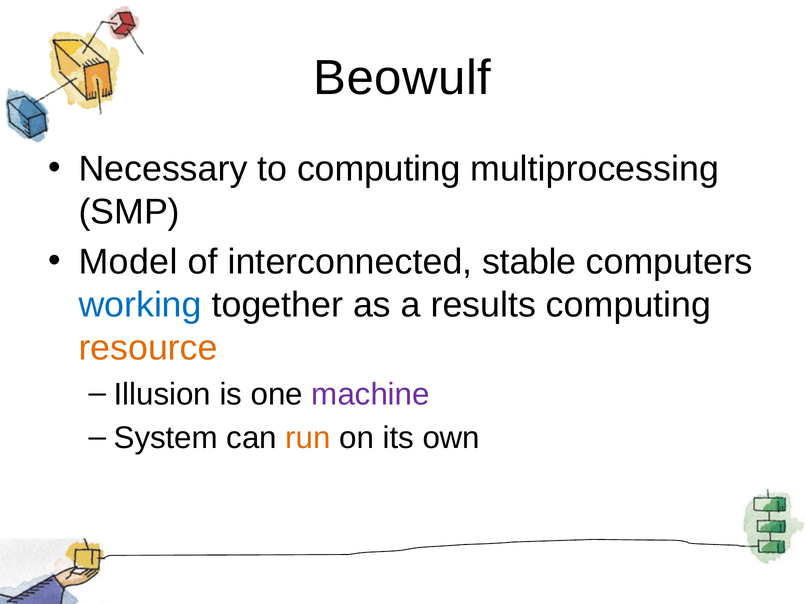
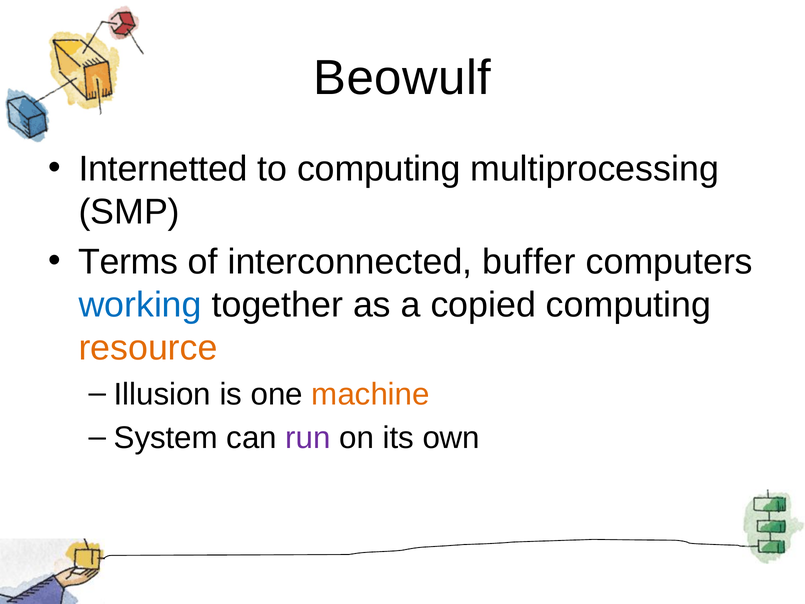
Necessary: Necessary -> Internetted (163, 169)
Model: Model -> Terms (128, 262)
stable: stable -> buffer (529, 262)
results: results -> copied (483, 305)
machine colour: purple -> orange (371, 394)
run colour: orange -> purple (308, 438)
